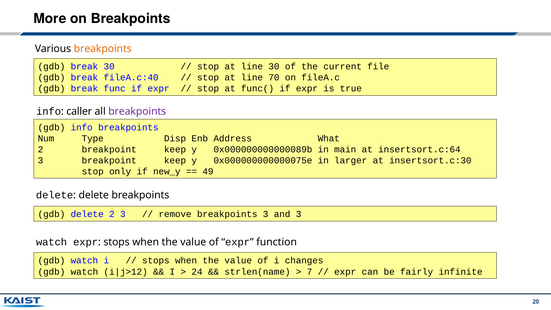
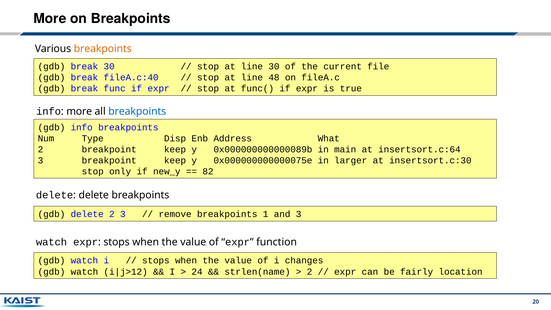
70: 70 -> 48 (274, 78)
info caller: caller -> more (79, 111)
breakpoints colour: purple -> blue (137, 111)
49: 49 -> 82 (208, 171)
breakpoints 3: 3 -> 1 (266, 214)
7: 7 -> 2 (310, 272)
infinite: infinite -> location (461, 272)
